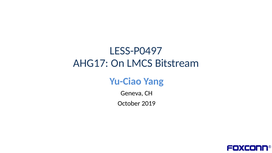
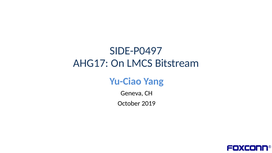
LESS-P0497: LESS-P0497 -> SIDE-P0497 (136, 51)
